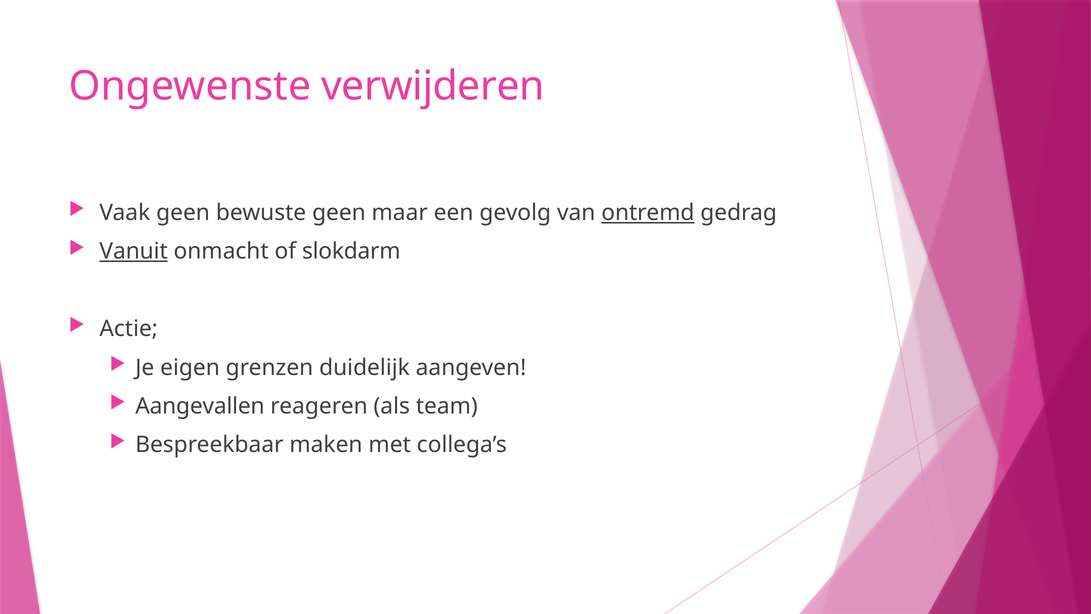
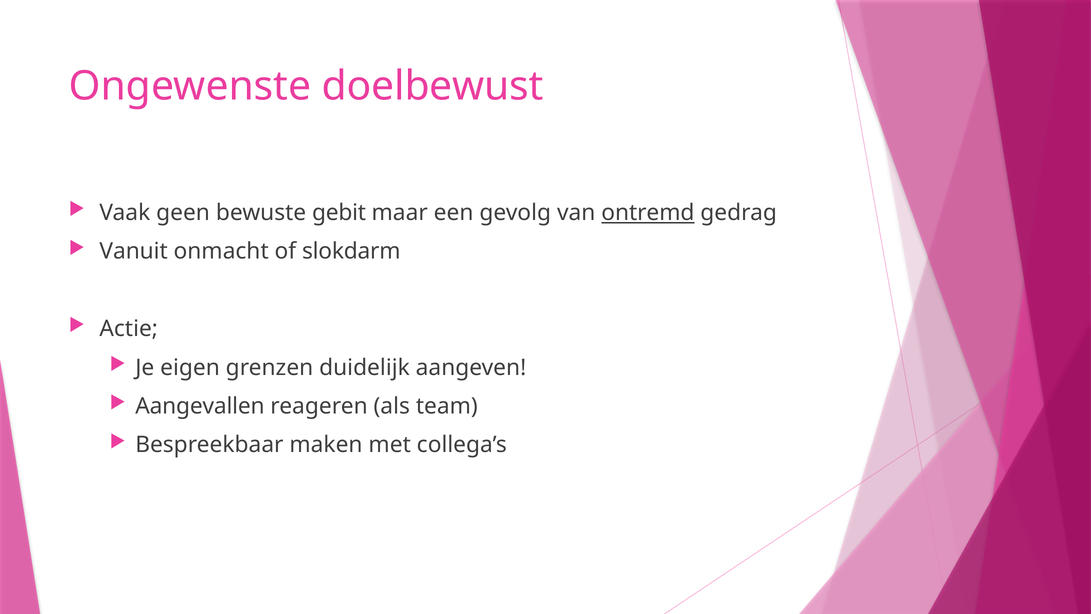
verwijderen: verwijderen -> doelbewust (433, 86)
bewuste geen: geen -> gebit (339, 213)
Vanuit underline: present -> none (134, 251)
